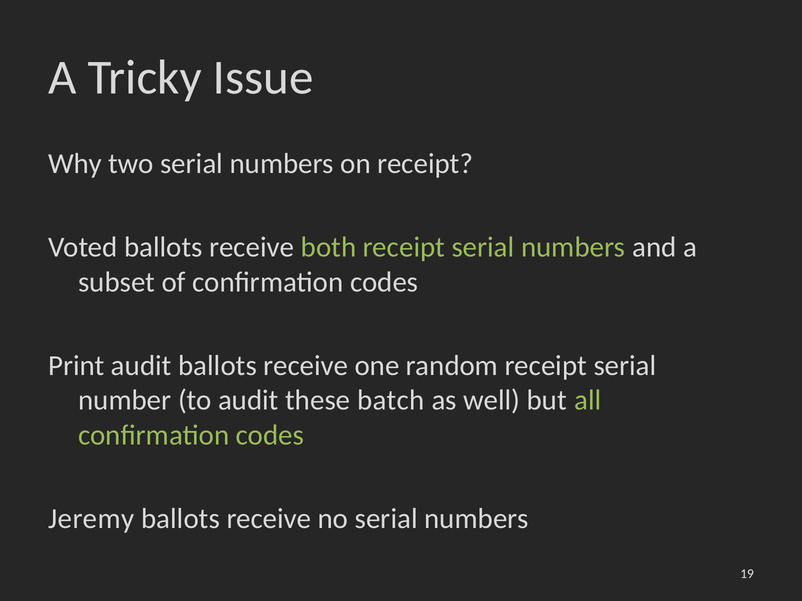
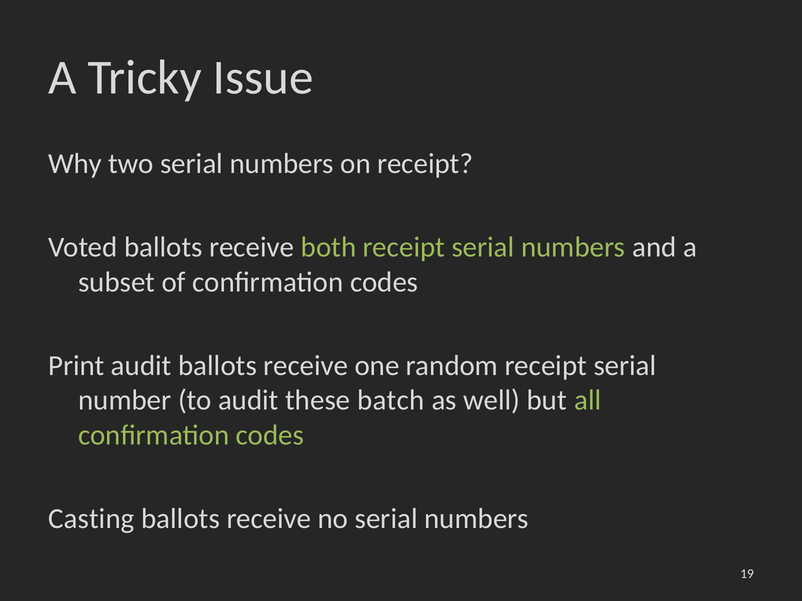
Jeremy: Jeremy -> Casting (91, 519)
